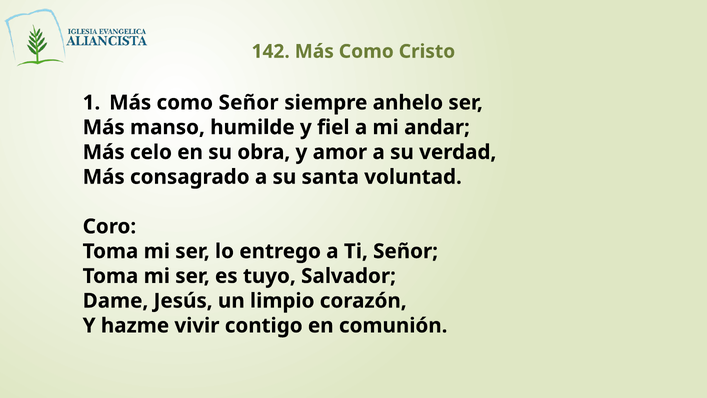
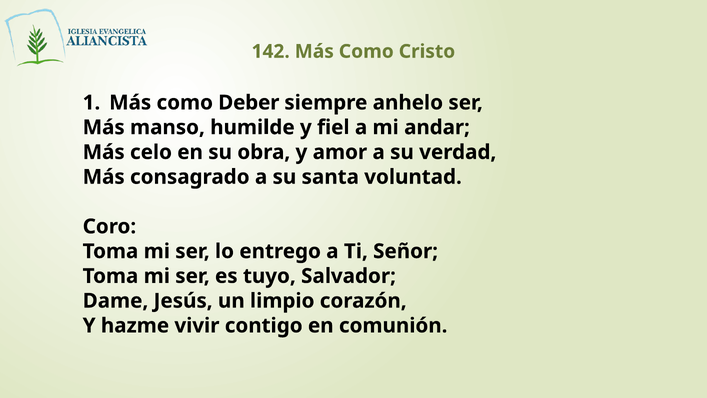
como Señor: Señor -> Deber (249, 103)
